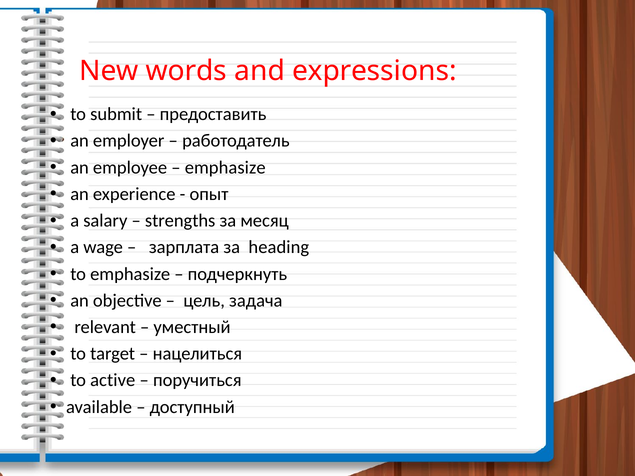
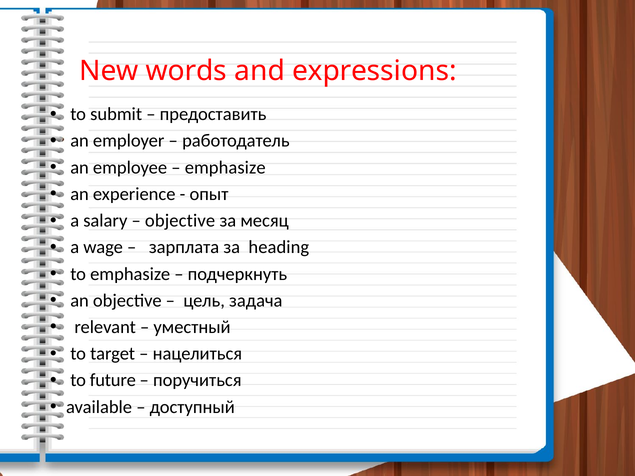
strengths: strengths -> objective (180, 221)
active: active -> future (113, 381)
